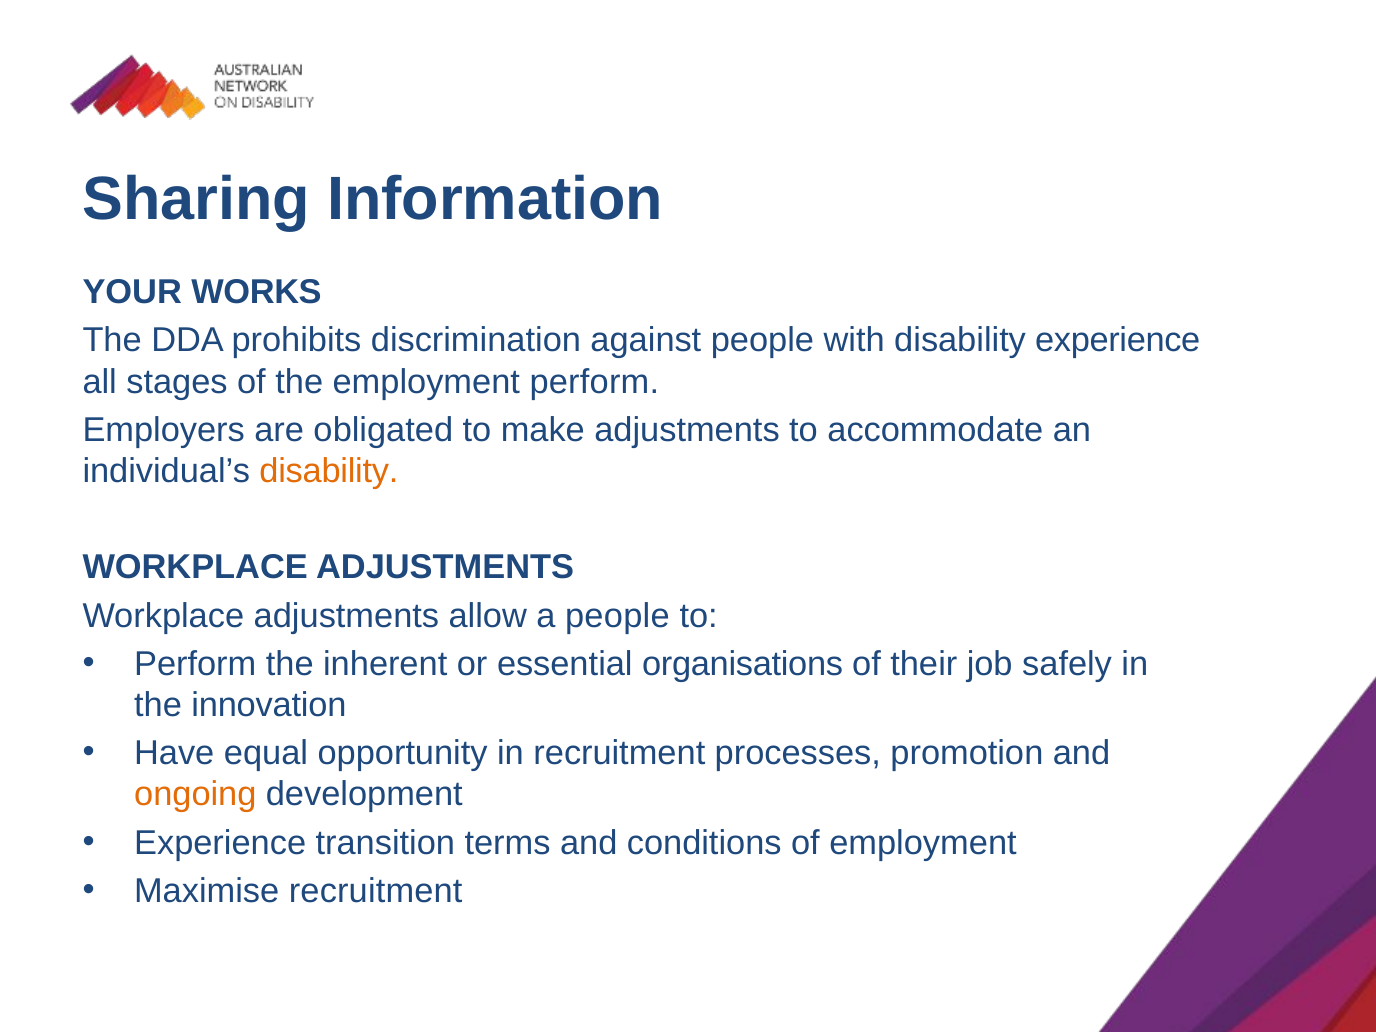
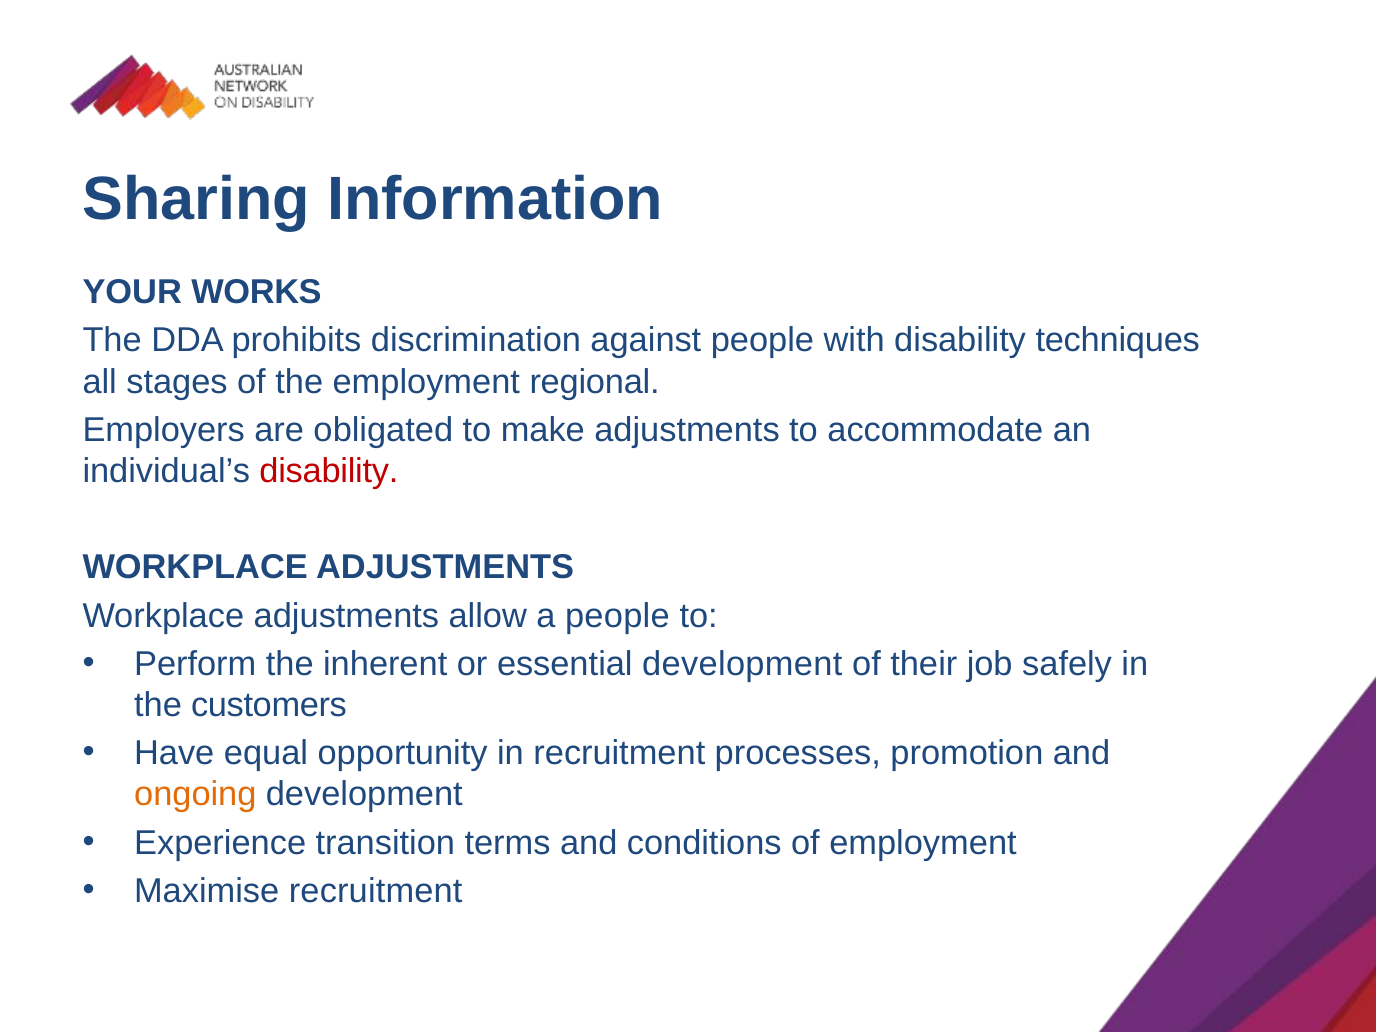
disability experience: experience -> techniques (1118, 341)
employment perform: perform -> regional (595, 382)
disability colour: orange -> red (329, 471)
essential organisations: organisations -> development (742, 664)
innovation: innovation -> customers (269, 705)
